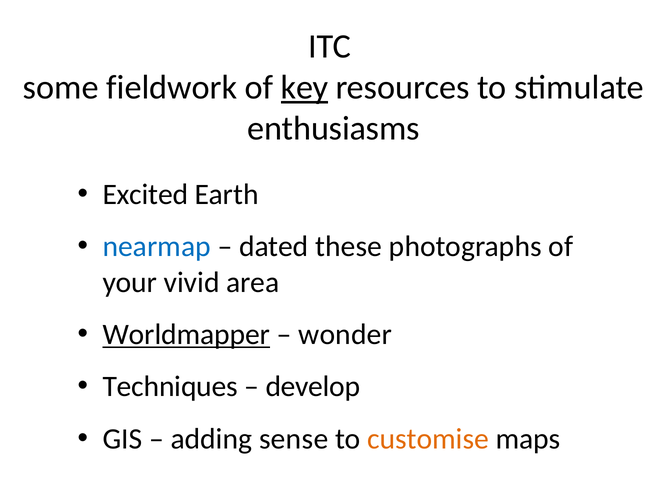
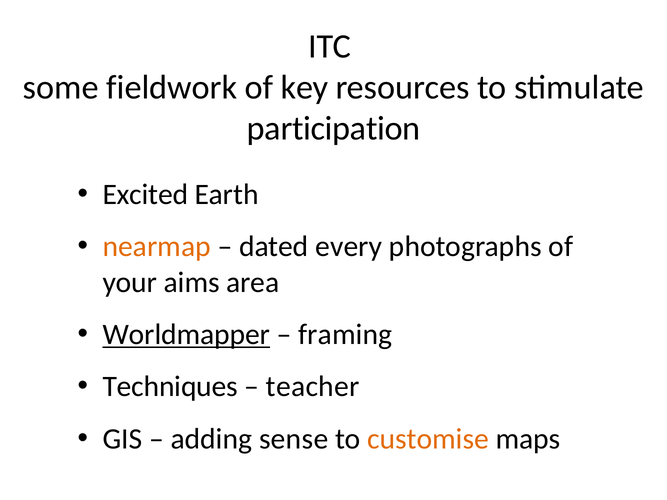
key underline: present -> none (305, 88)
enthusiasms: enthusiasms -> participation (334, 129)
nearmap colour: blue -> orange (157, 247)
these: these -> every (349, 247)
vivid: vivid -> aims (192, 282)
wonder: wonder -> framing (345, 335)
develop: develop -> teacher (313, 387)
